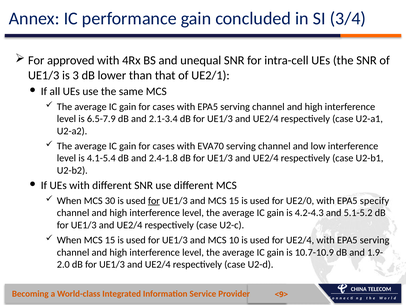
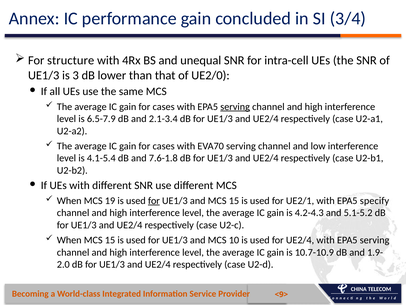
approved: approved -> structure (71, 60)
UE2/1: UE2/1 -> UE2/0 (211, 75)
serving underline: none -> present (235, 106)
2.4-1.8: 2.4-1.8 -> 7.6-1.8 (163, 158)
30: 30 -> 19 (110, 200)
UE2/0: UE2/0 -> UE2/1 (300, 200)
